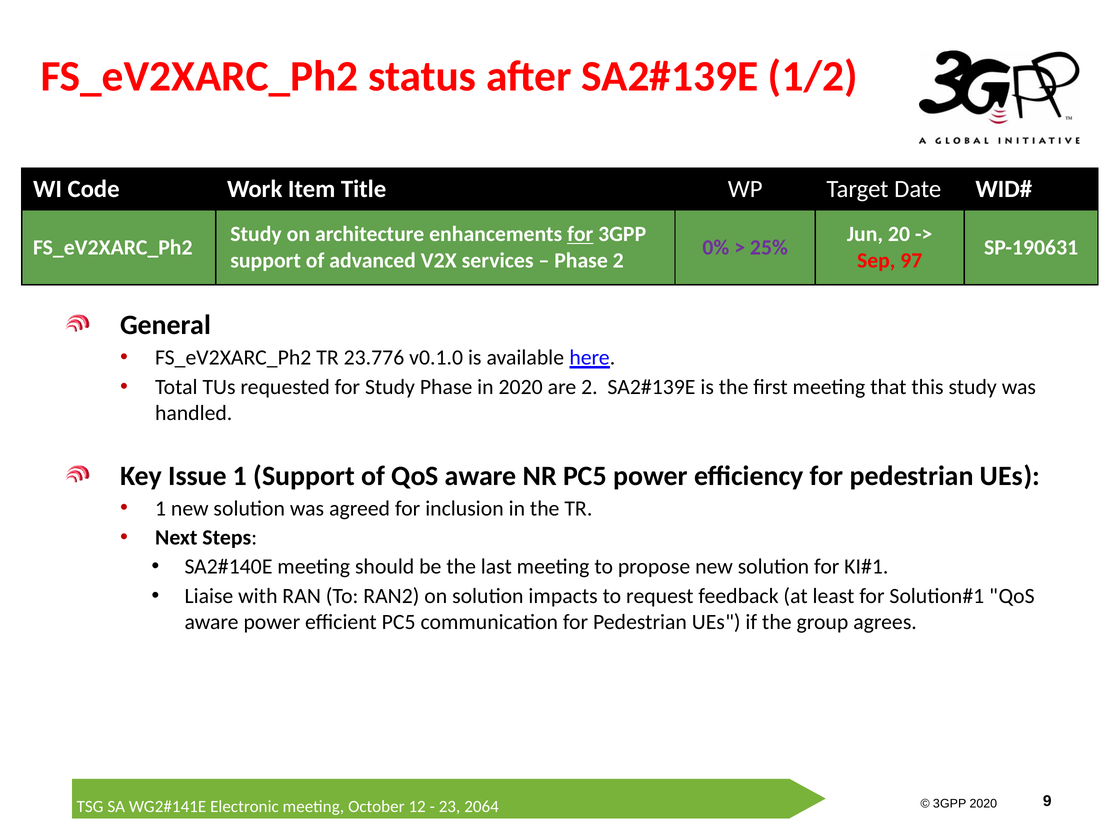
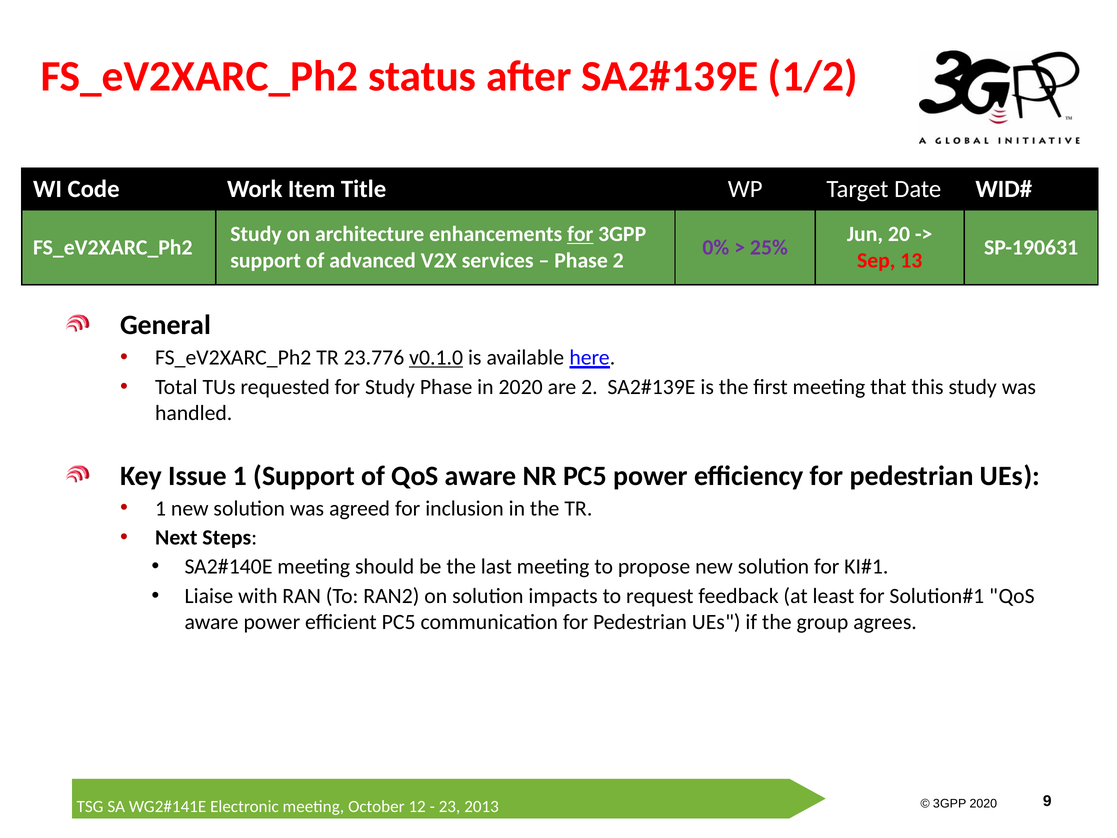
97: 97 -> 13 (911, 261)
v0.1.0 underline: none -> present (436, 358)
2064: 2064 -> 2013 (482, 806)
